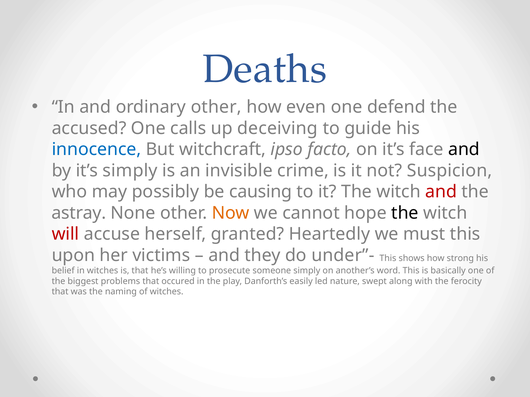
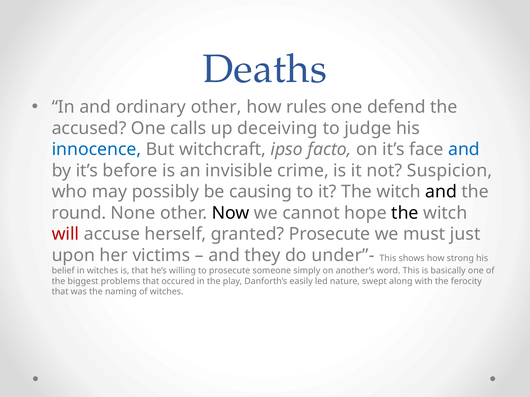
even: even -> rules (306, 107)
guide: guide -> judge (368, 128)
and colour: black -> blue (464, 150)
it’s simply: simply -> before (130, 171)
and colour: red -> black (441, 192)
astray: astray -> round (79, 213)
Now colour: orange -> black (231, 213)
granted Heartedly: Heartedly -> Prosecute (330, 234)
must this: this -> just (465, 234)
